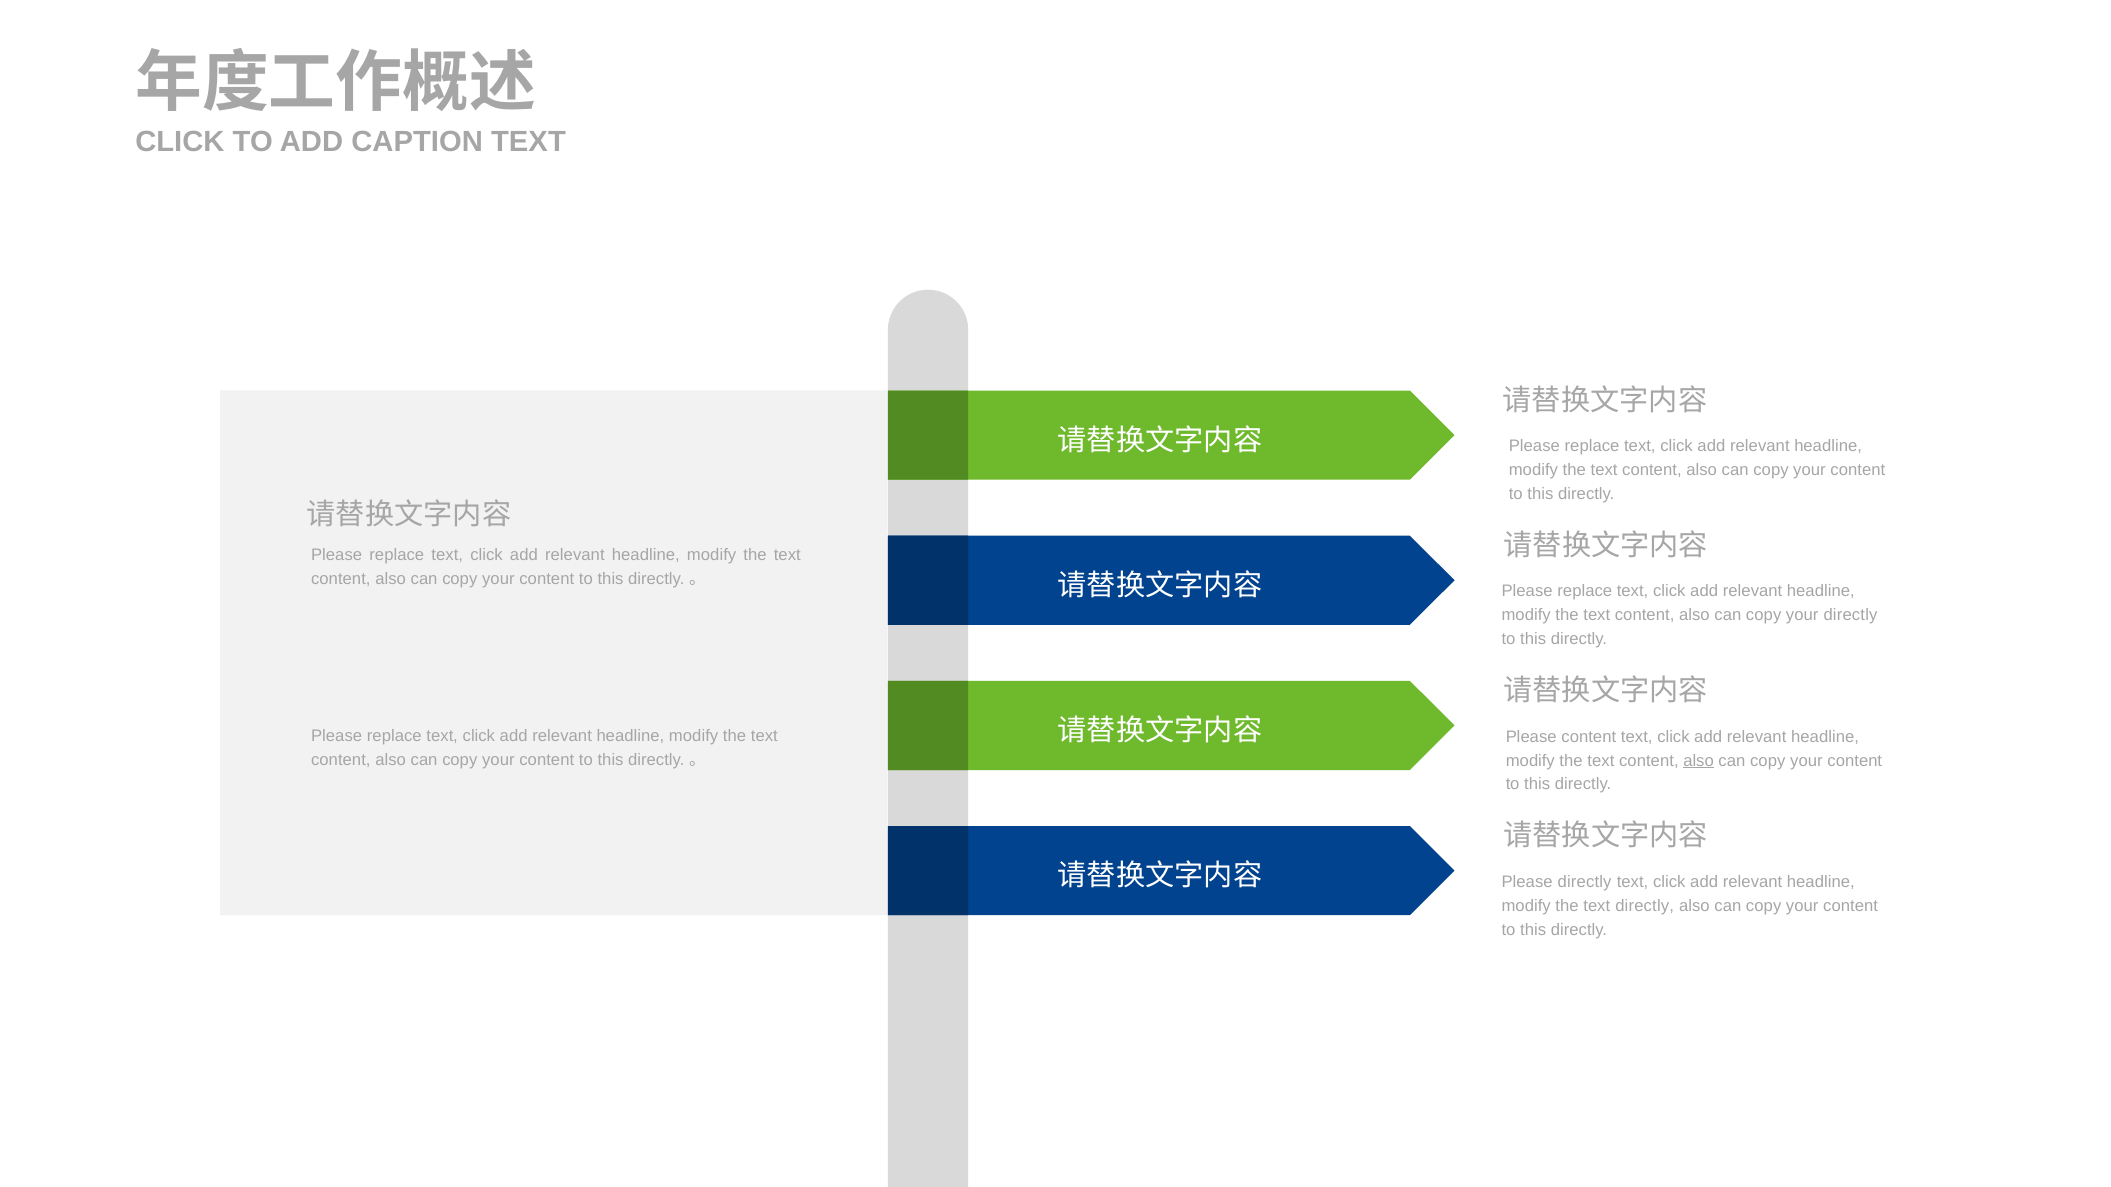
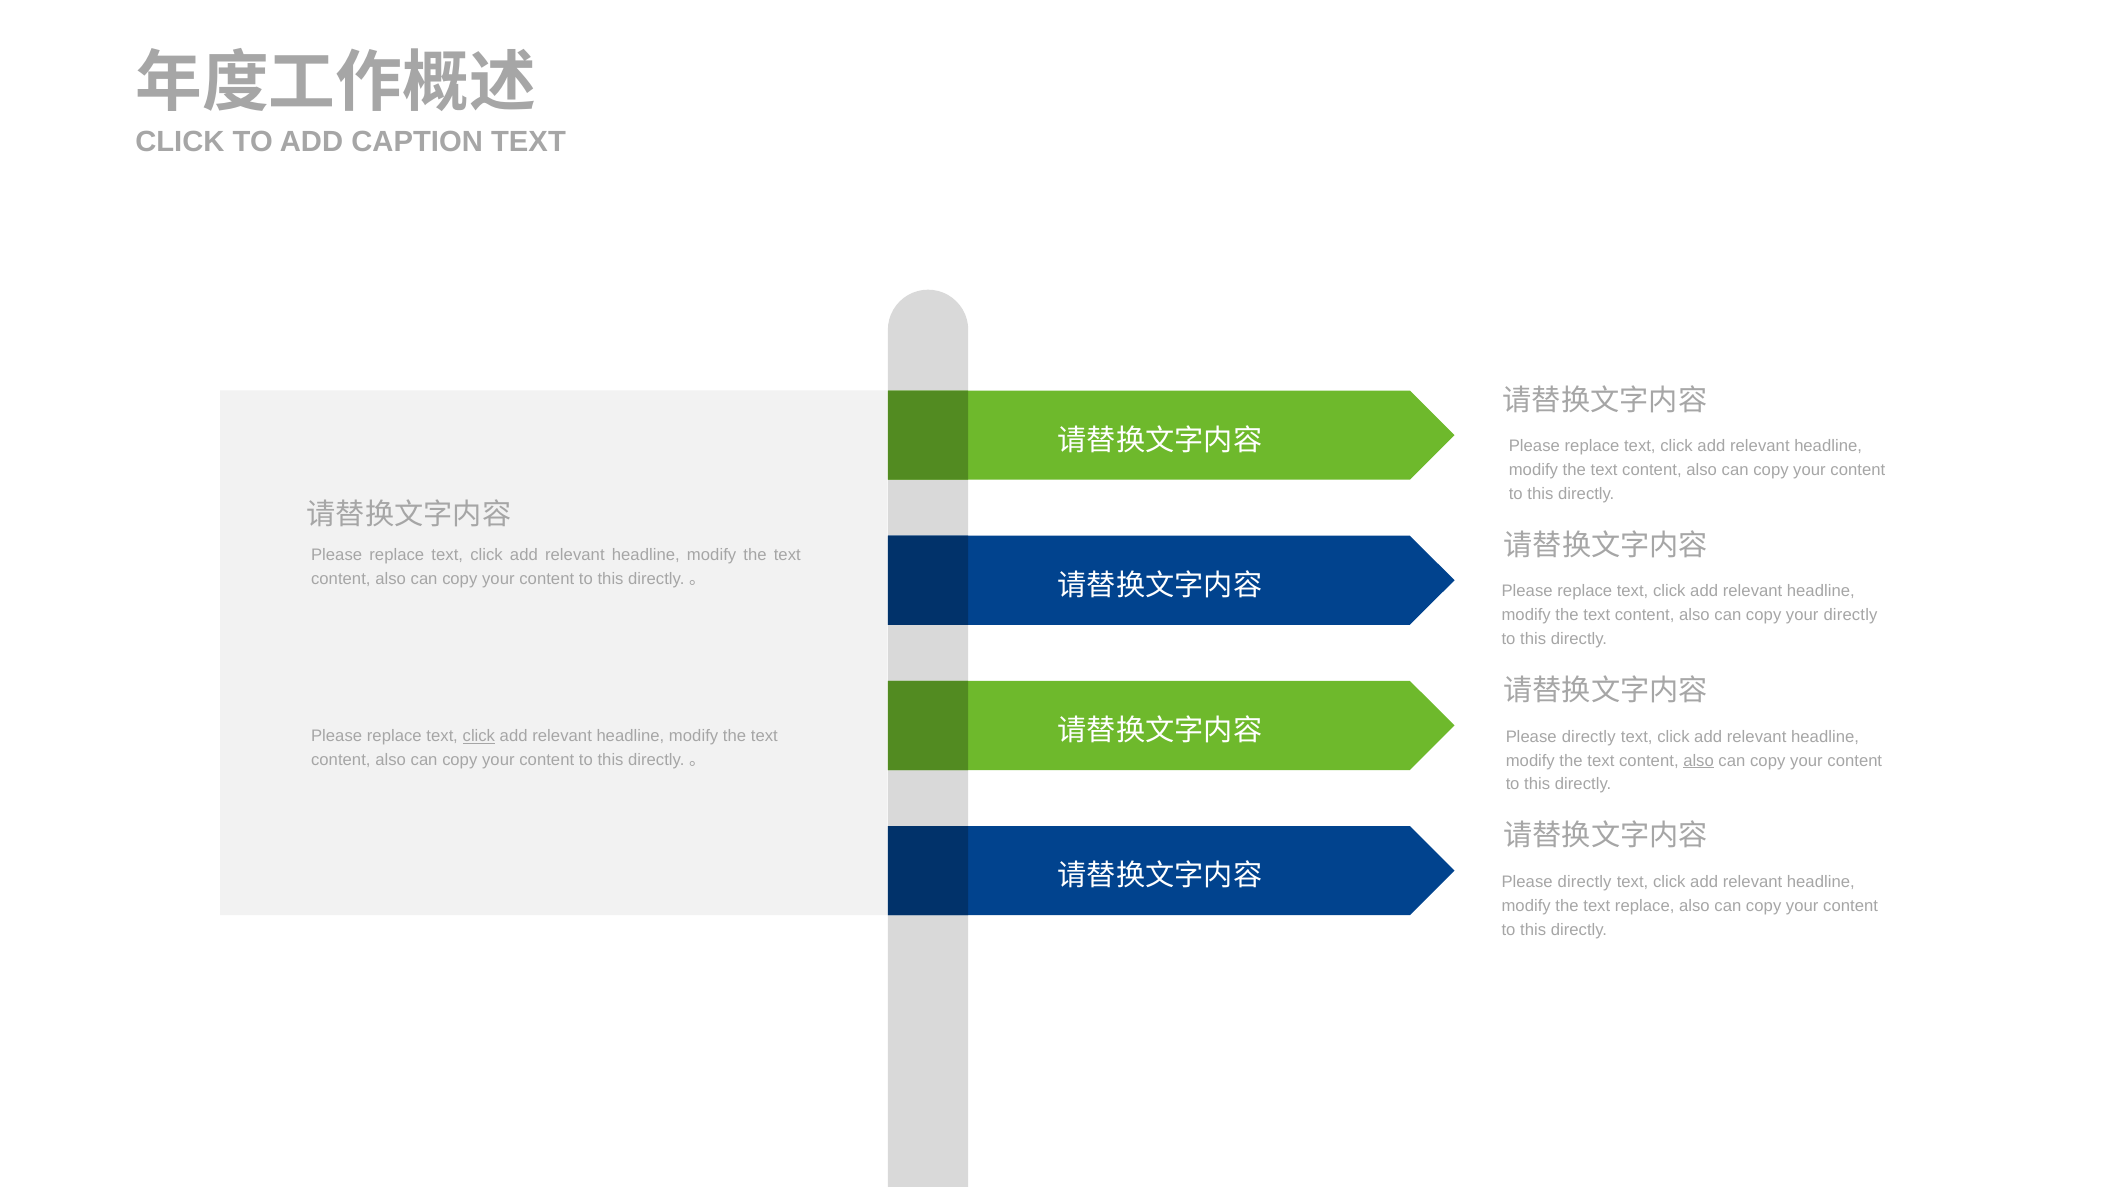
click underline: none -> present (479, 736)
content: content -> directly (1589, 737)
text directly: directly -> replace (1645, 906)
